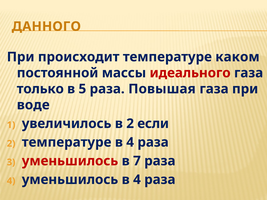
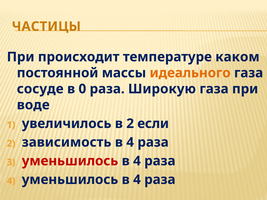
ДАННОГО: ДАННОГО -> ЧАСТИЦЫ (46, 27)
идеального colour: red -> orange (190, 73)
только: только -> сосуде (40, 89)
5: 5 -> 0 (82, 89)
Повышая: Повышая -> Широкую (162, 89)
2 температуре: температуре -> зависимость (67, 142)
7: 7 -> 4 (137, 161)
